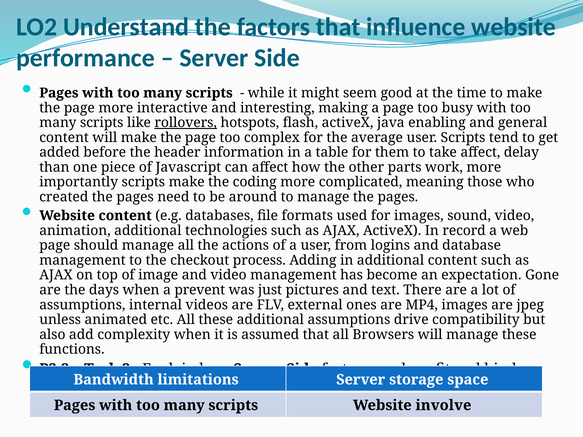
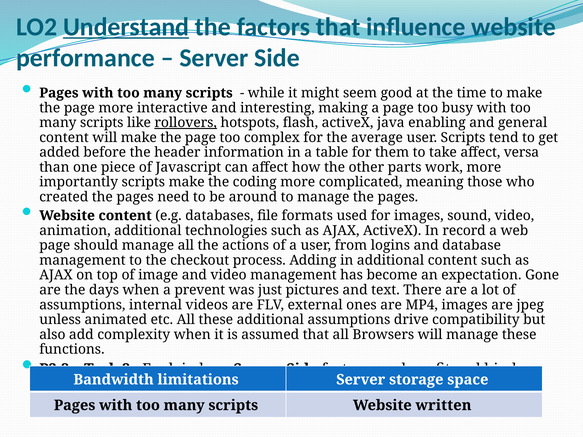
Understand underline: none -> present (126, 27)
delay: delay -> versa (521, 152)
involve: involve -> written (443, 406)
